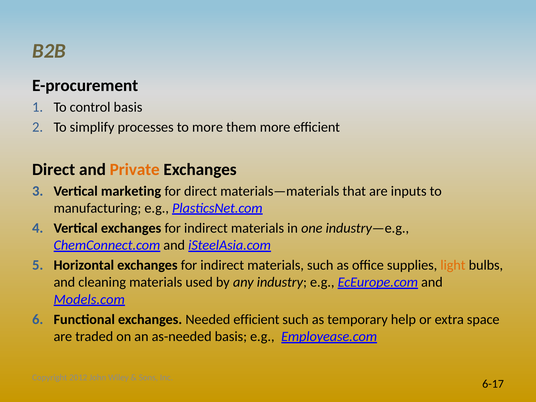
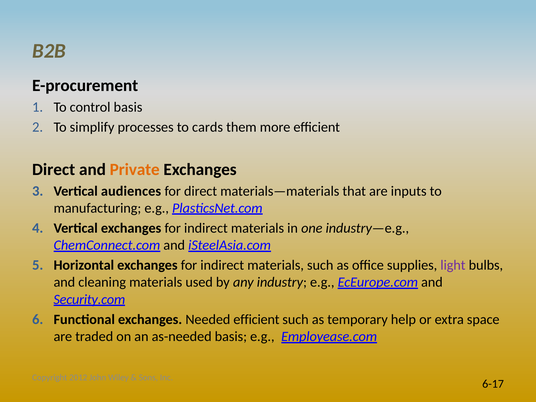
to more: more -> cards (208, 127)
marketing: marketing -> audiences (131, 191)
light colour: orange -> purple (453, 265)
Models.com: Models.com -> Security.com (89, 299)
